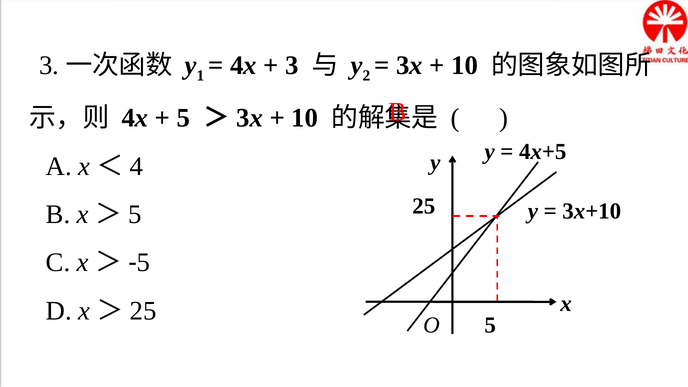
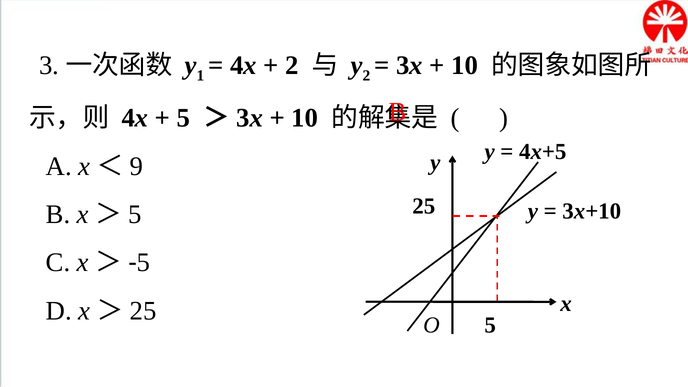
3: 3 -> 2 (292, 65)
4: 4 -> 9 (136, 166)
